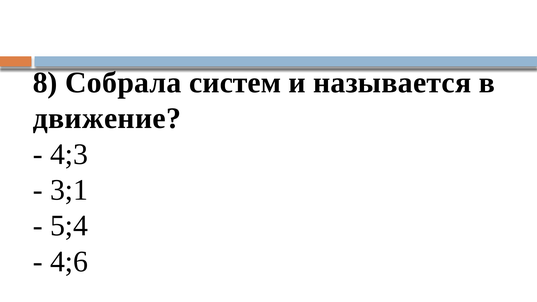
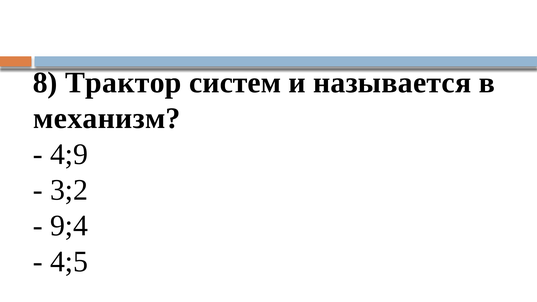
Собрала: Собрала -> Трактор (123, 83)
движение: движение -> механизм (107, 118)
4;3: 4;3 -> 4;9 (69, 154)
3;1: 3;1 -> 3;2 (69, 190)
5;4: 5;4 -> 9;4 (69, 226)
4;6: 4;6 -> 4;5 (69, 262)
